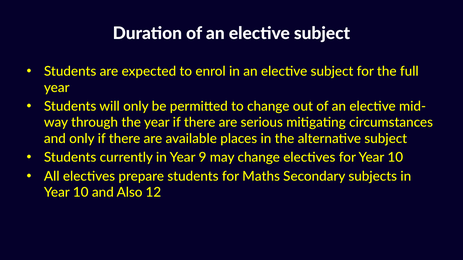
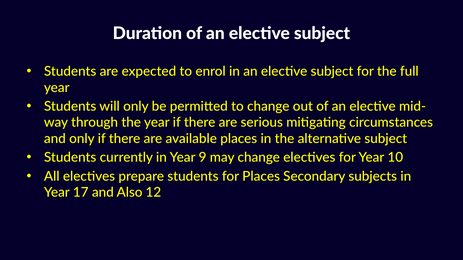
for Maths: Maths -> Places (261, 177)
10: 10 -> 17 (81, 193)
